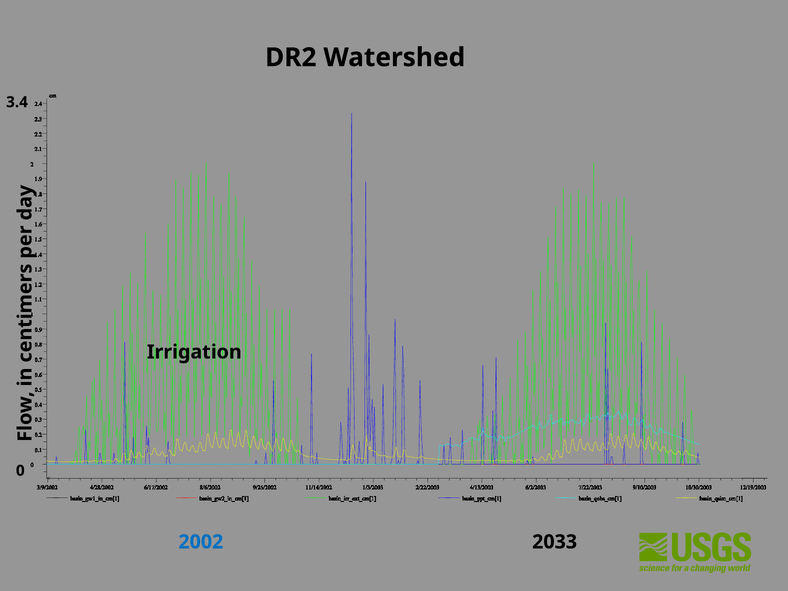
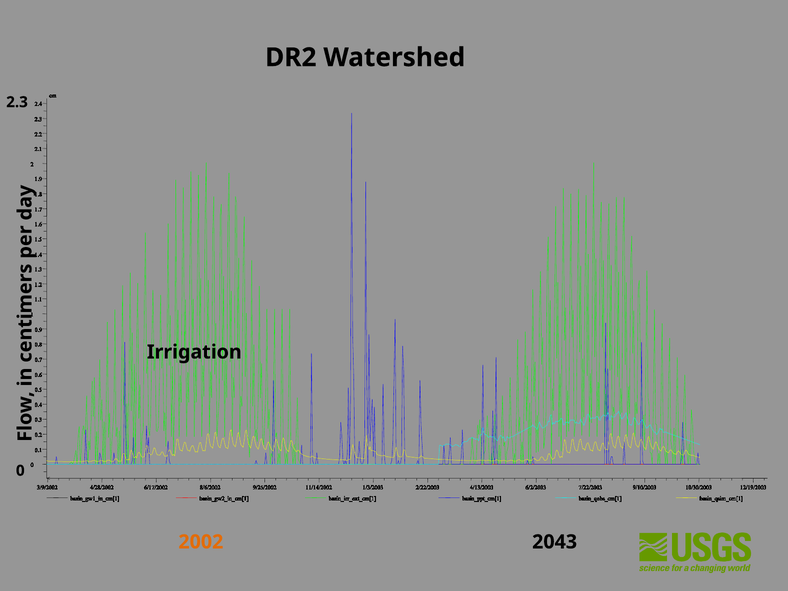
3.4: 3.4 -> 2.3 (17, 102)
2002 colour: blue -> orange (201, 542)
2033: 2033 -> 2043 (555, 542)
